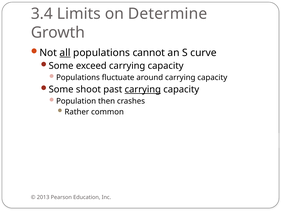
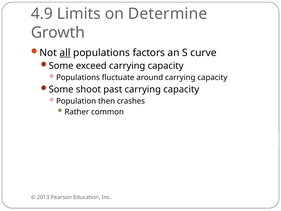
3.4: 3.4 -> 4.9 (42, 14)
cannot: cannot -> factors (149, 53)
carrying underline: present -> none (143, 89)
